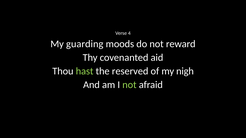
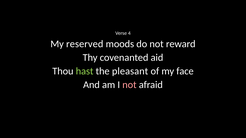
guarding: guarding -> reserved (85, 44)
reserved: reserved -> pleasant (130, 71)
nigh: nigh -> face (185, 71)
not colour: light green -> pink (129, 85)
